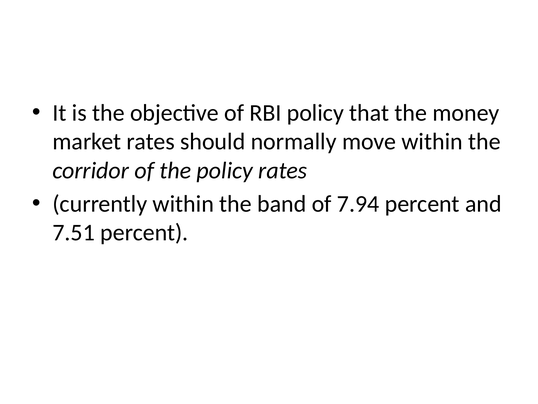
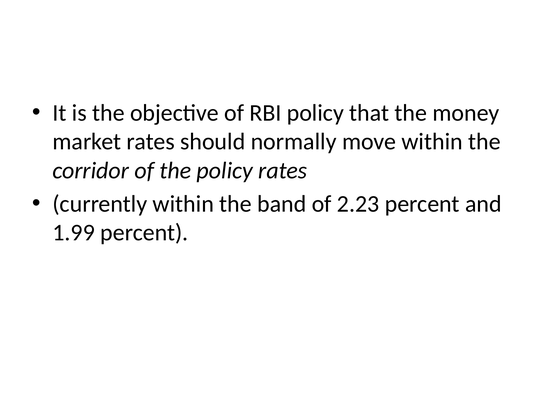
7.94: 7.94 -> 2.23 (358, 204)
7.51: 7.51 -> 1.99 (74, 232)
